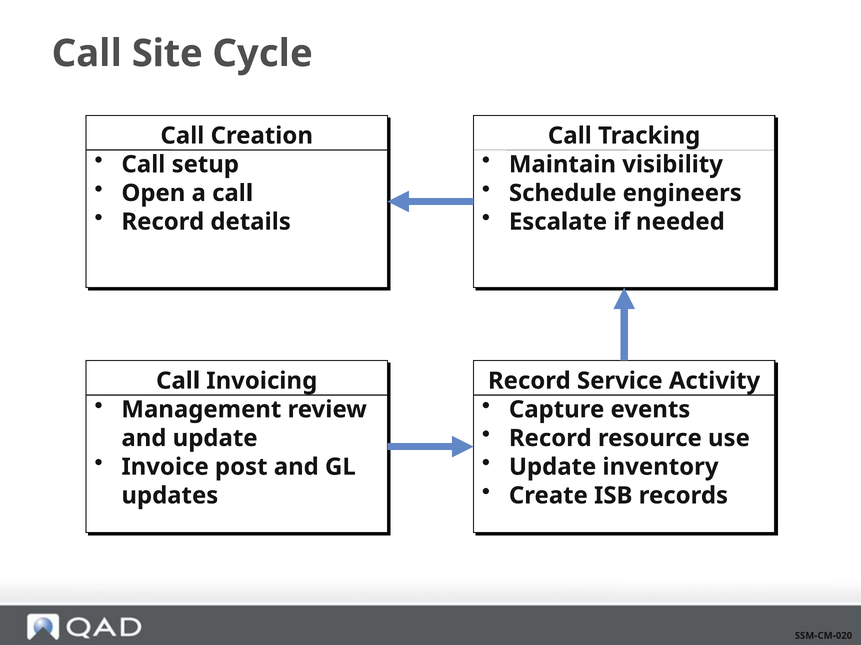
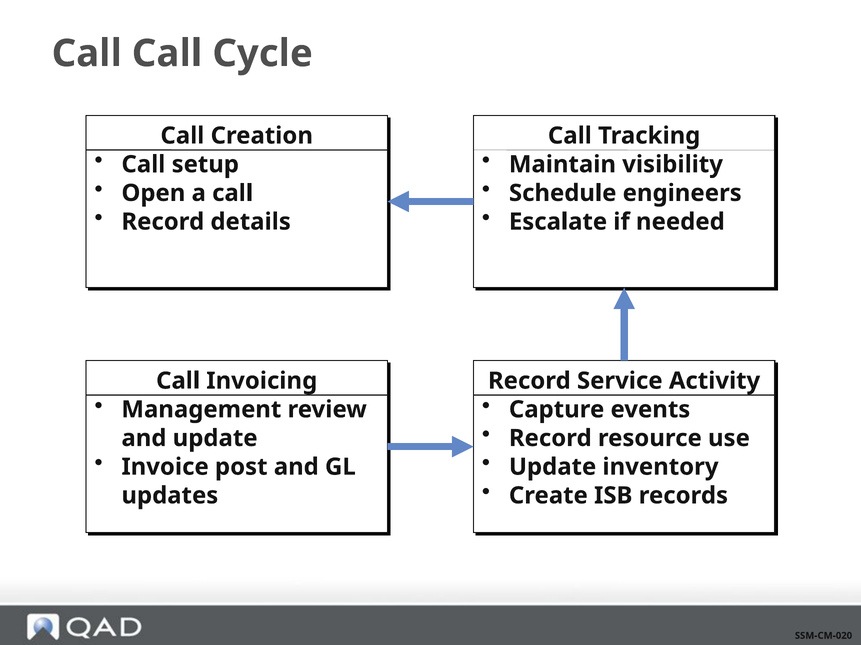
Call Site: Site -> Call (167, 54)
